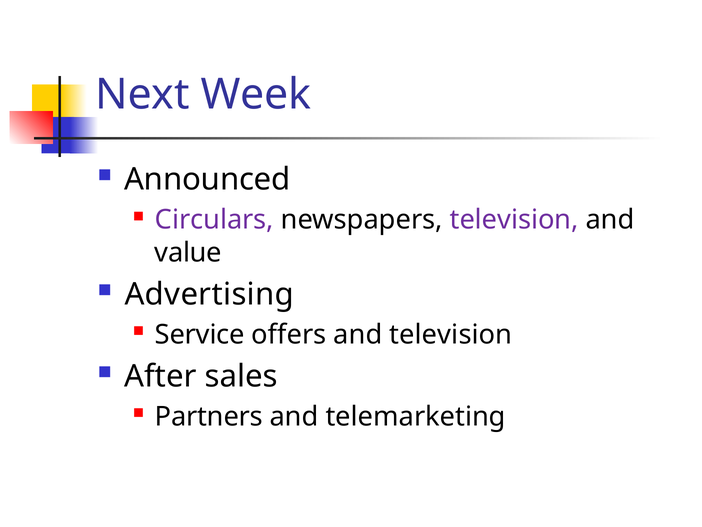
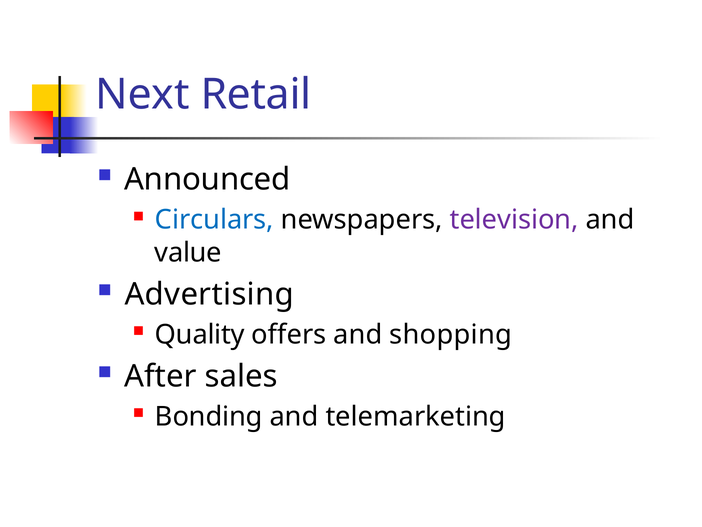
Week: Week -> Retail (256, 94)
Circulars colour: purple -> blue (214, 220)
Service: Service -> Quality (200, 334)
and television: television -> shopping (451, 334)
Partners: Partners -> Bonding (209, 416)
